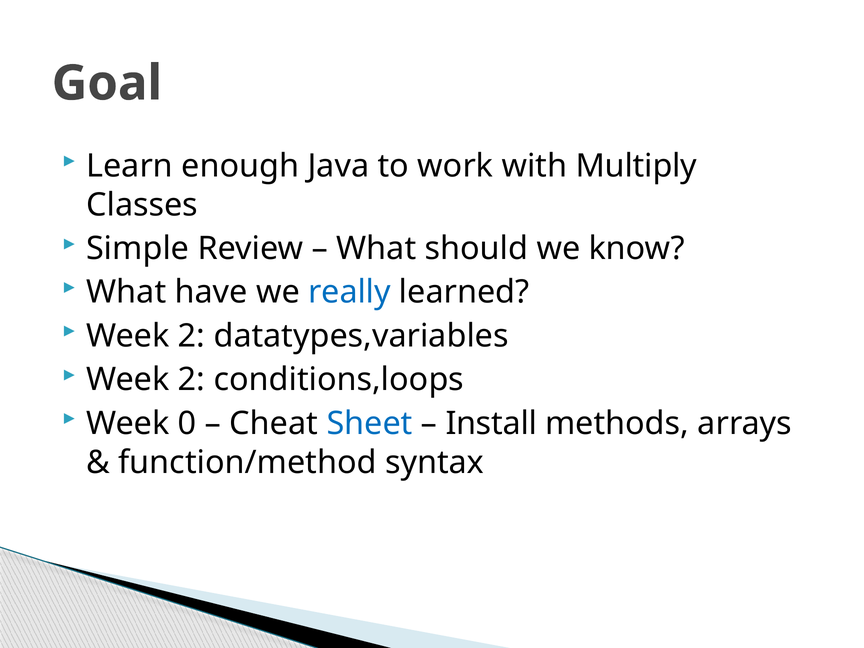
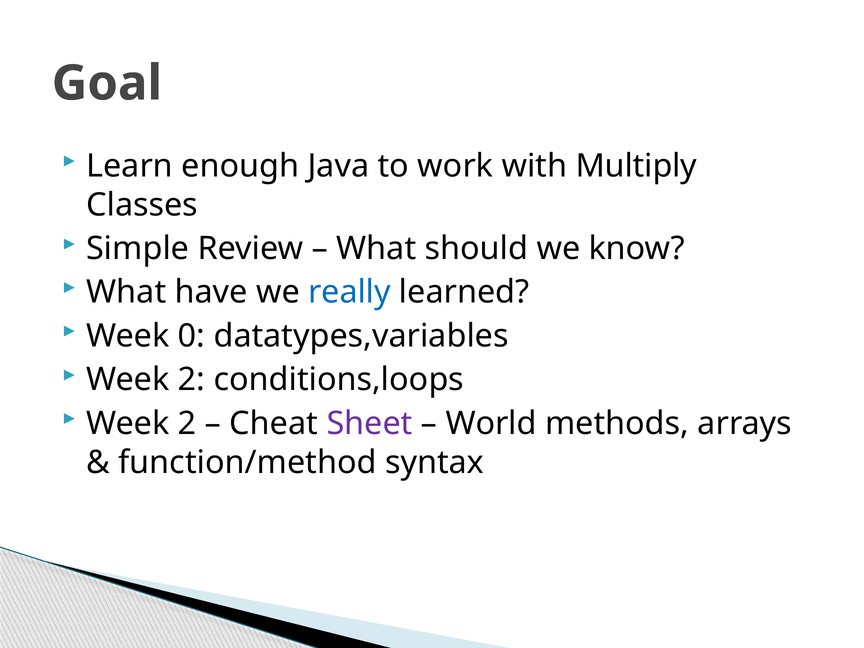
2: 2 -> 0 (192, 336)
0: 0 -> 2 (187, 423)
Sheet colour: blue -> purple (370, 423)
Install: Install -> World (491, 423)
